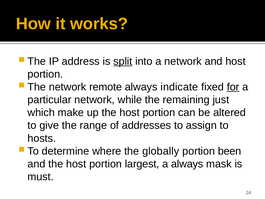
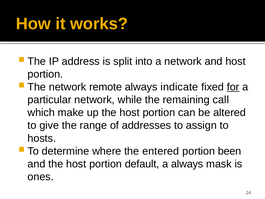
split underline: present -> none (123, 61)
just: just -> call (221, 100)
globally: globally -> entered (161, 151)
largest: largest -> default (142, 164)
must: must -> ones (41, 177)
